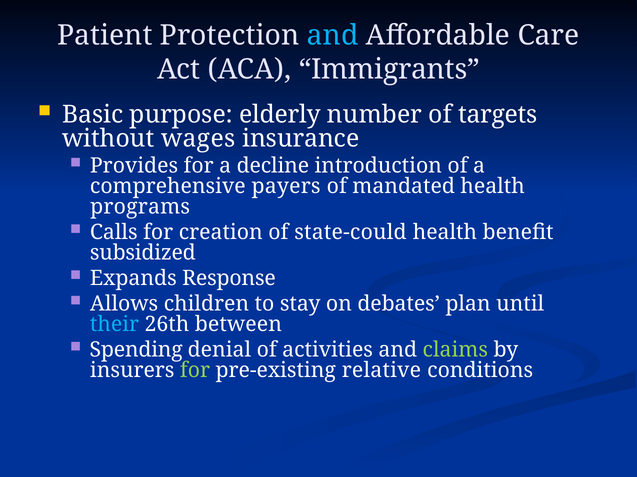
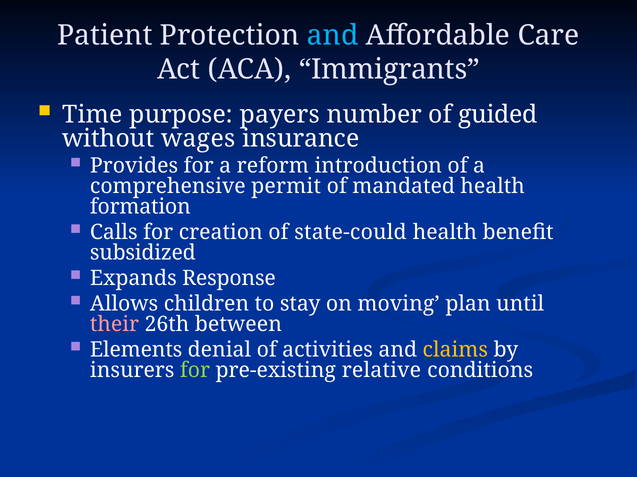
Basic: Basic -> Time (92, 115)
elderly: elderly -> payers (280, 115)
targets: targets -> guided (498, 115)
decline: decline -> reform (273, 166)
payers: payers -> permit (286, 186)
programs: programs -> formation (140, 207)
debates: debates -> moving (399, 304)
their colour: light blue -> pink (115, 325)
Spending: Spending -> Elements (136, 350)
claims colour: light green -> yellow (455, 350)
